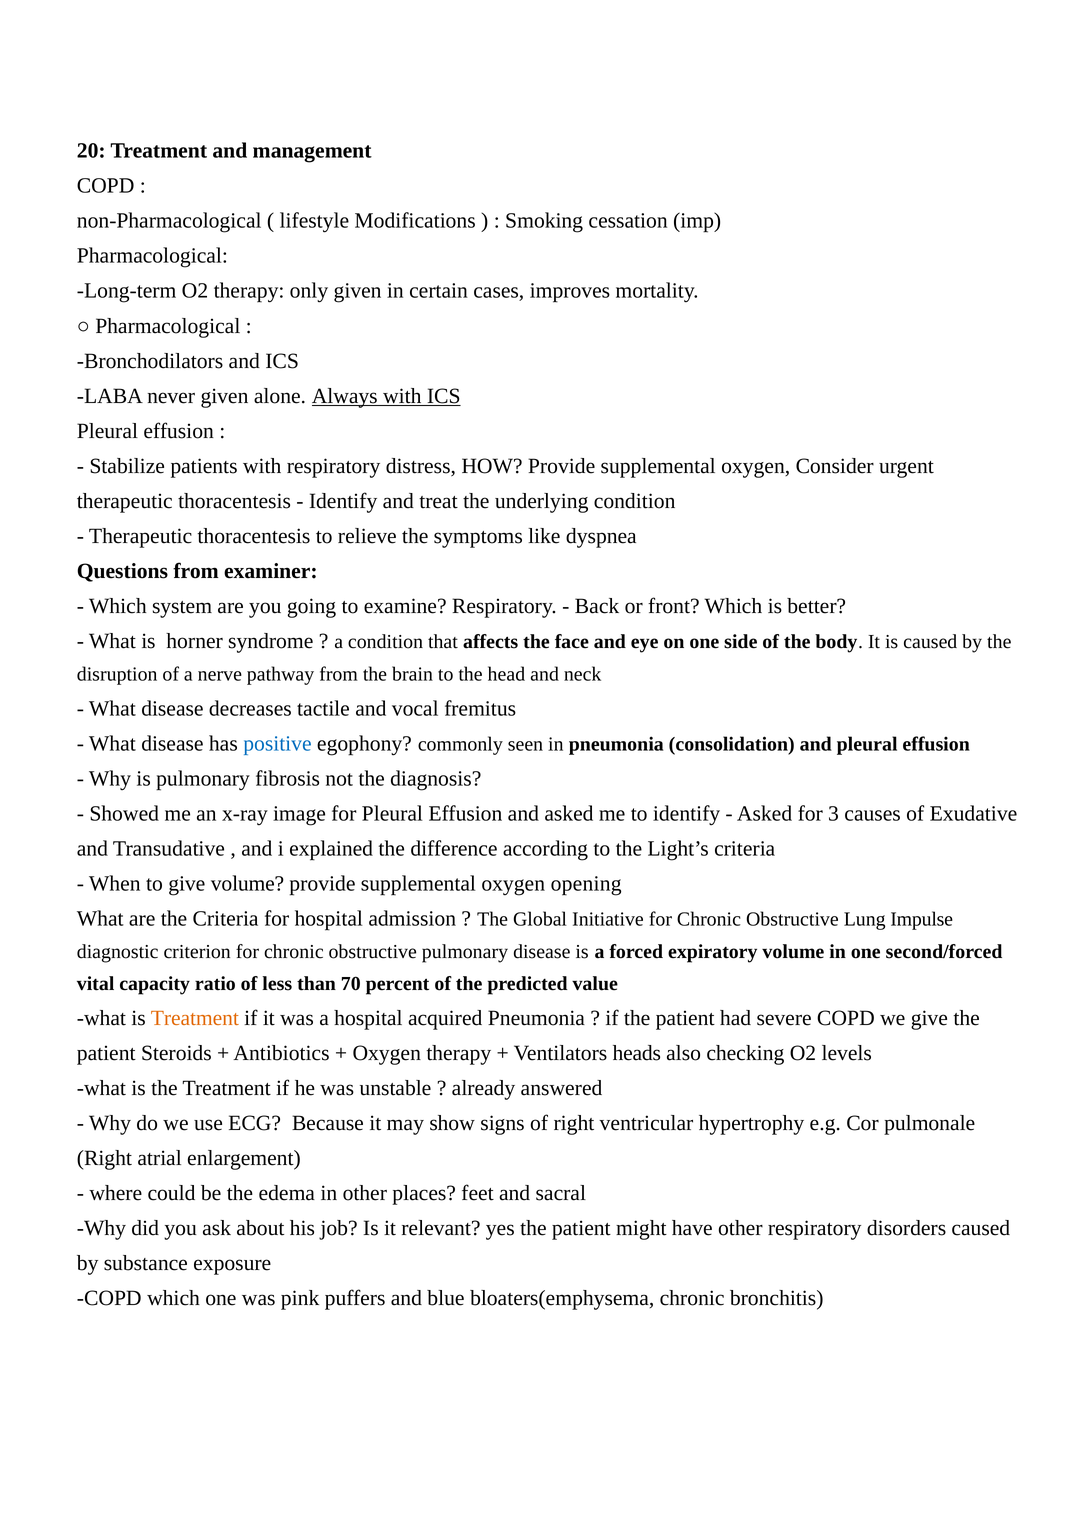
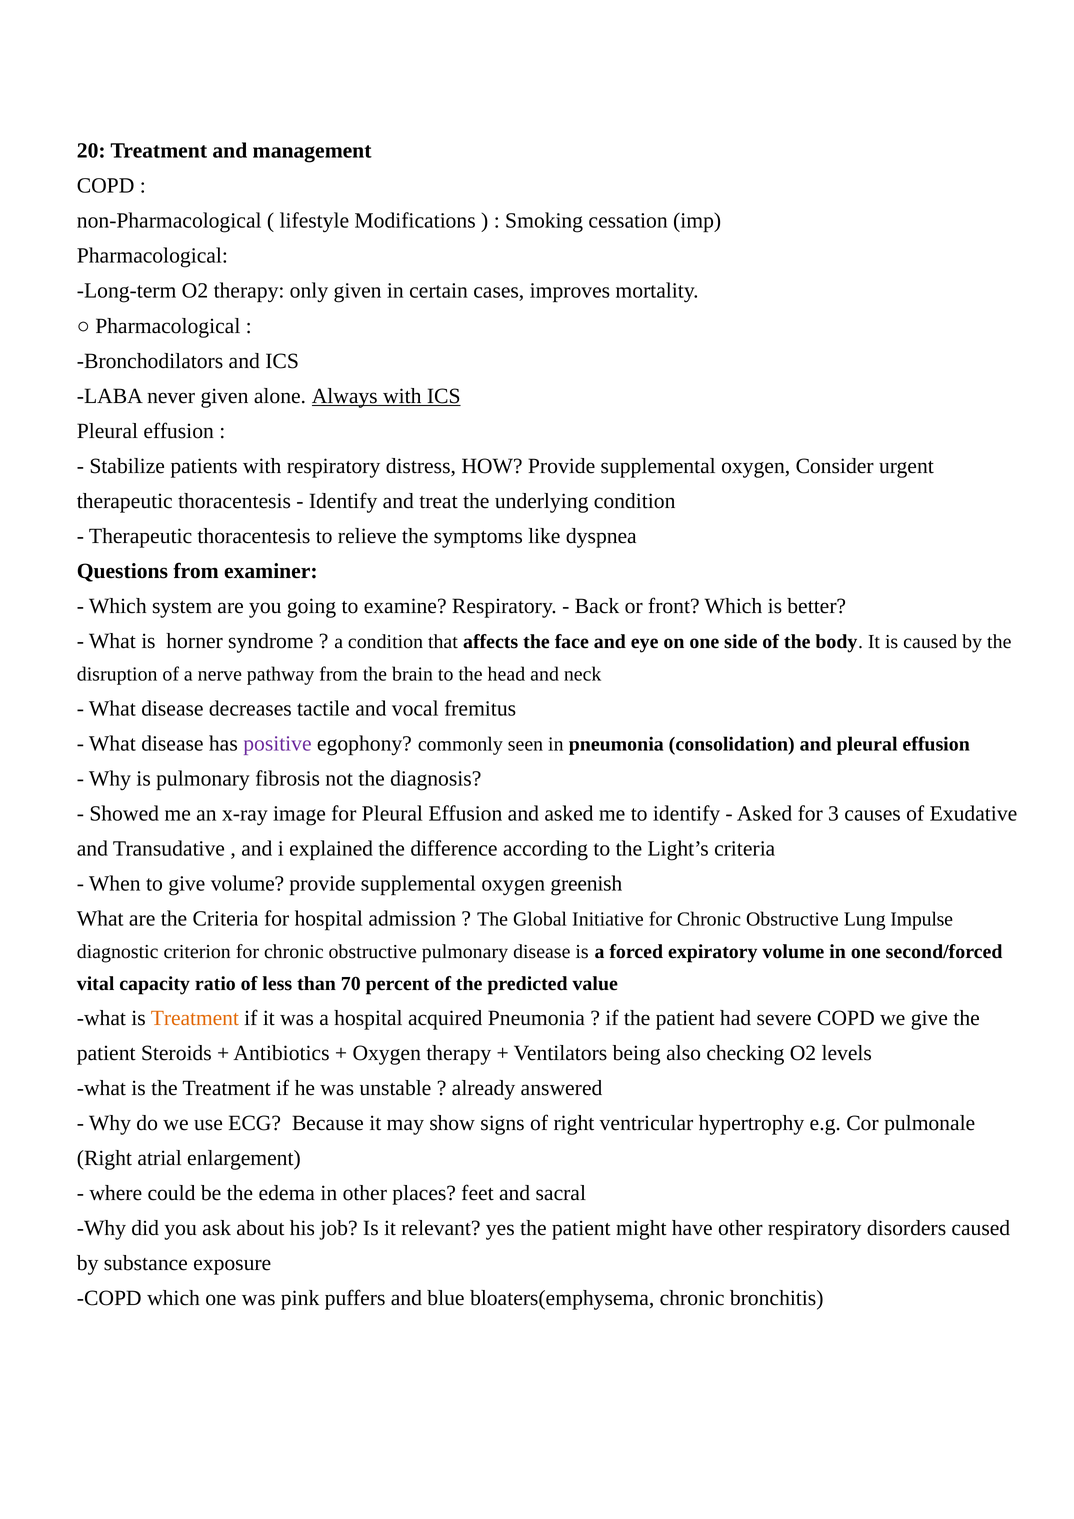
positive colour: blue -> purple (277, 743)
opening: opening -> greenish (586, 884)
heads: heads -> being (637, 1053)
